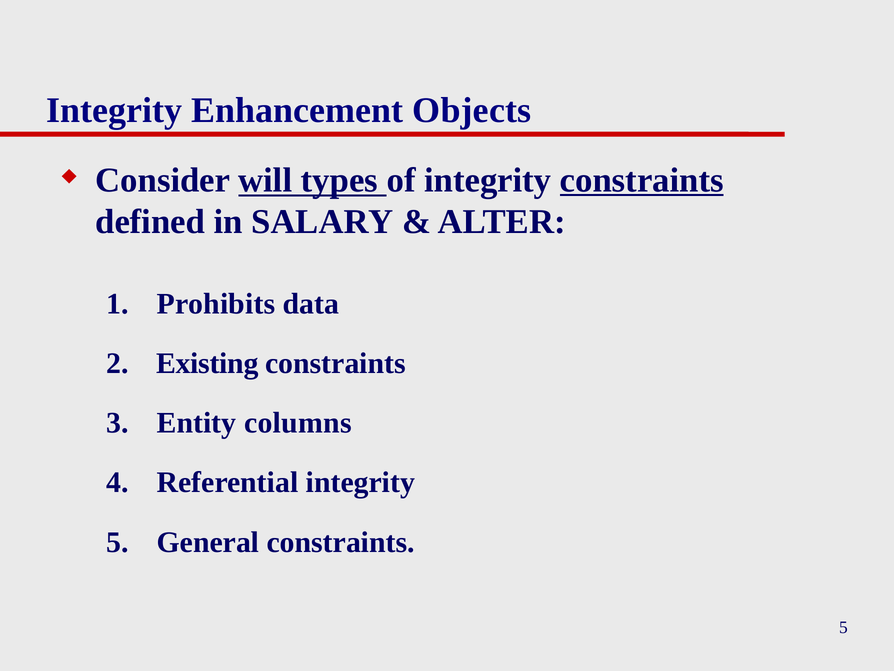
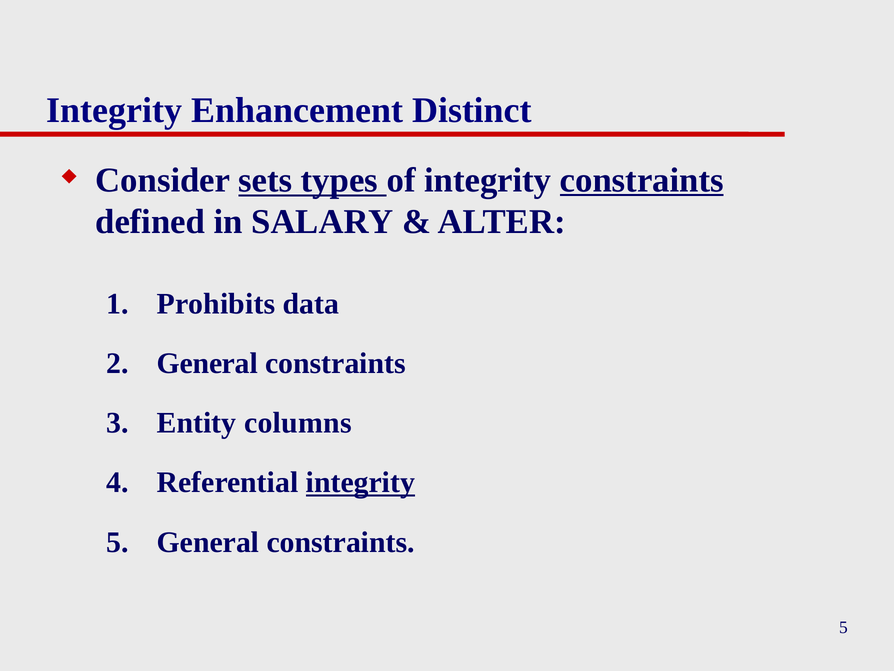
Objects: Objects -> Distinct (472, 110)
will: will -> sets (265, 180)
Existing: Existing -> General (207, 363)
integrity underline: none -> present (360, 482)
